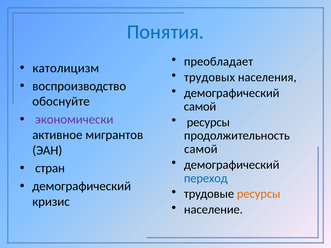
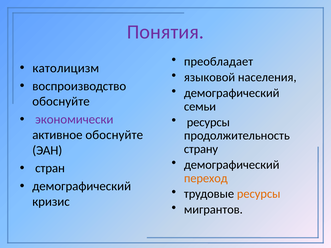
Понятия colour: blue -> purple (165, 32)
трудовых: трудовых -> языковой (210, 77)
самой: самой -> семьи (200, 107)
активное мигрантов: мигрантов -> обоснуйте (114, 135)
самой: самой -> страну (201, 149)
переход colour: blue -> orange (206, 178)
население: население -> мигрантов (213, 210)
